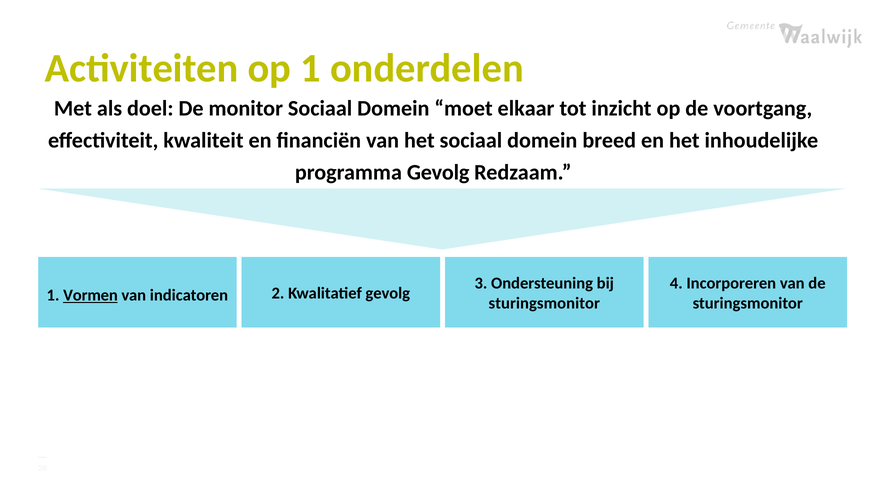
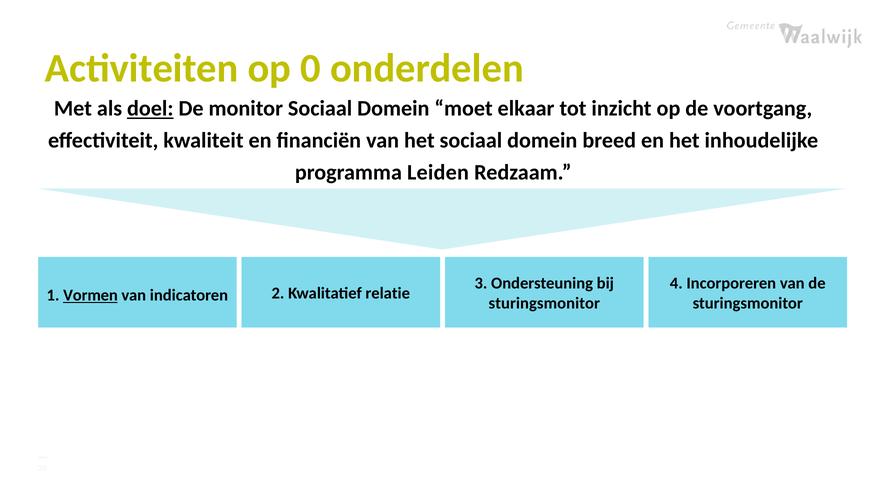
op 1: 1 -> 0 (311, 68)
doel underline: none -> present (150, 109)
programma Gevolg: Gevolg -> Leiden (438, 172)
Kwalitatief gevolg: gevolg -> relatie (388, 293)
